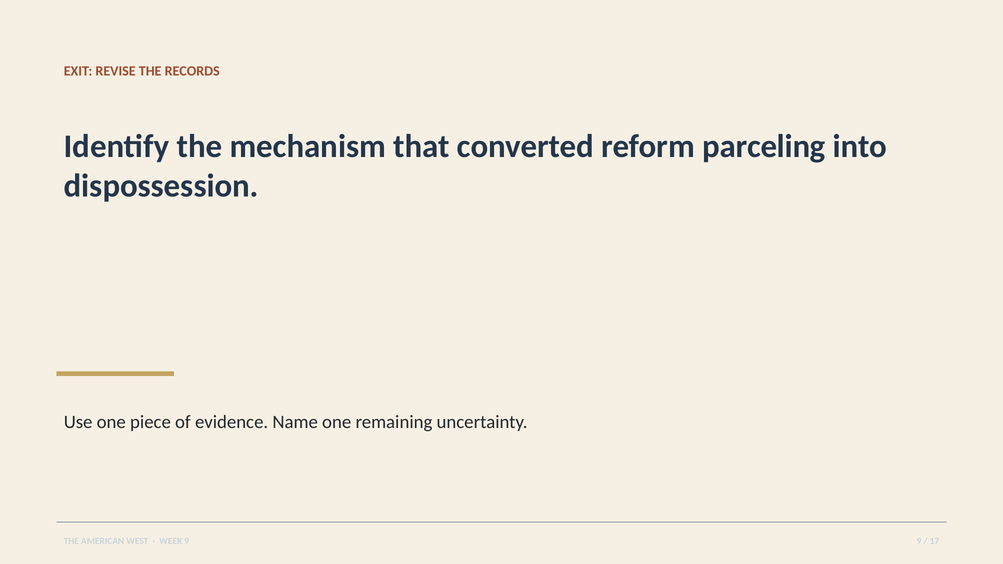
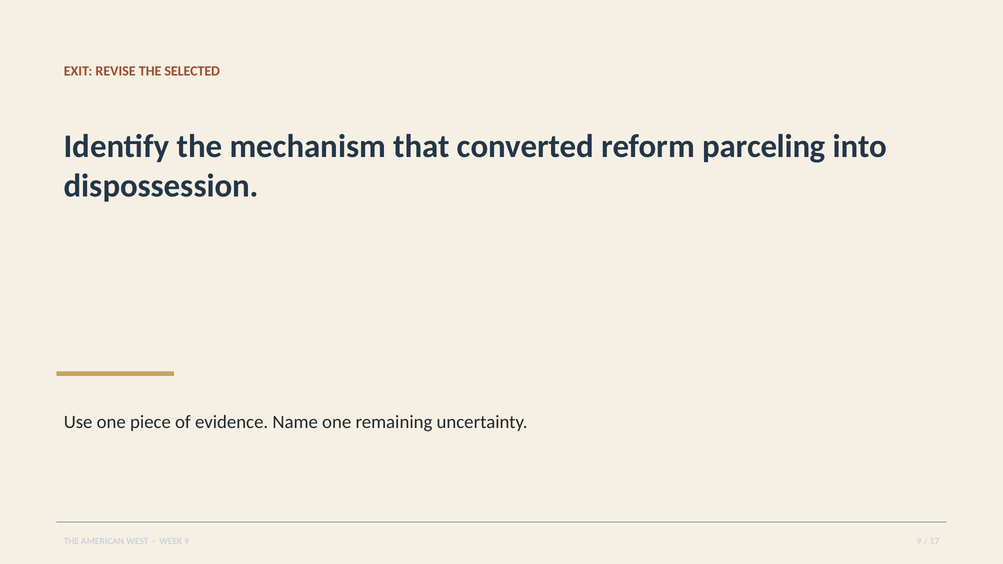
RECORDS: RECORDS -> SELECTED (192, 71)
